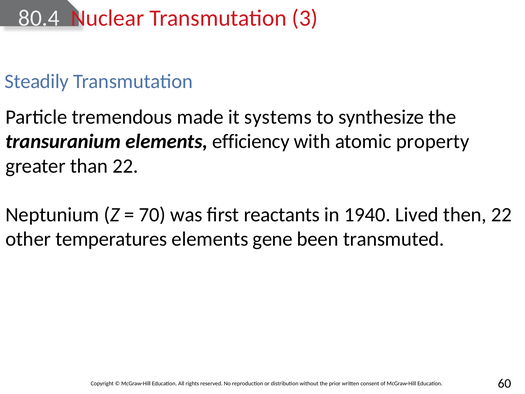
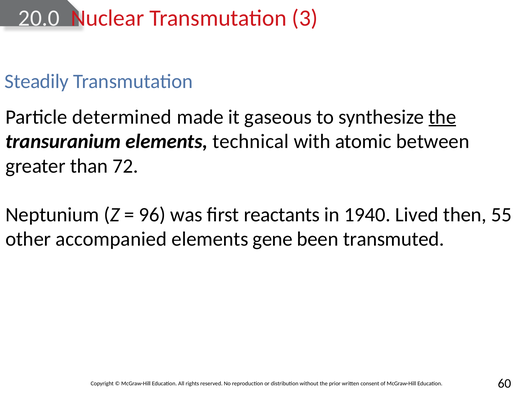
80.4: 80.4 -> 20.0 (39, 18)
tremendous: tremendous -> determined (122, 117)
systems: systems -> gaseous (278, 117)
the underline: none -> present (442, 117)
efficiency: efficiency -> technical (251, 141)
property: property -> between (433, 141)
than 22: 22 -> 72 (126, 166)
70: 70 -> 96 (152, 214)
then 22: 22 -> 55 (502, 214)
temperatures: temperatures -> accompanied (111, 239)
